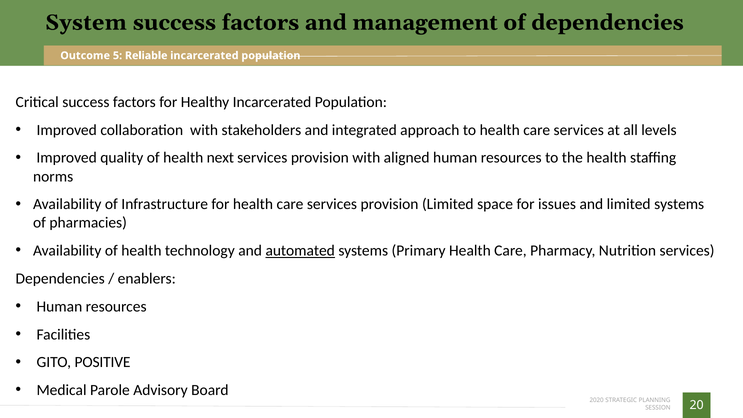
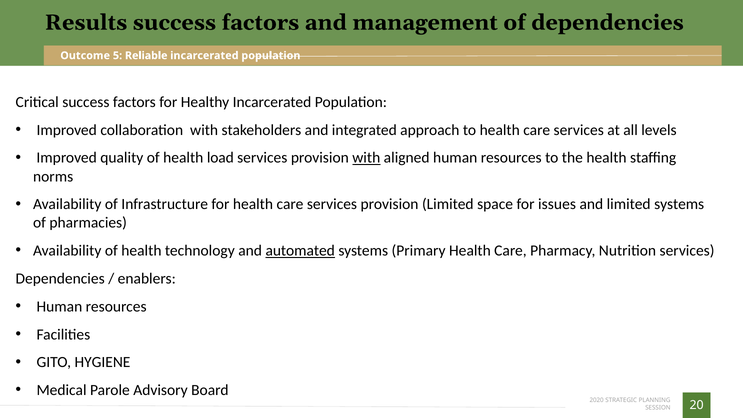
System: System -> Results (86, 23)
next: next -> load (220, 158)
with underline: none -> present (366, 158)
POSITIVE: POSITIVE -> HYGIENE (102, 362)
